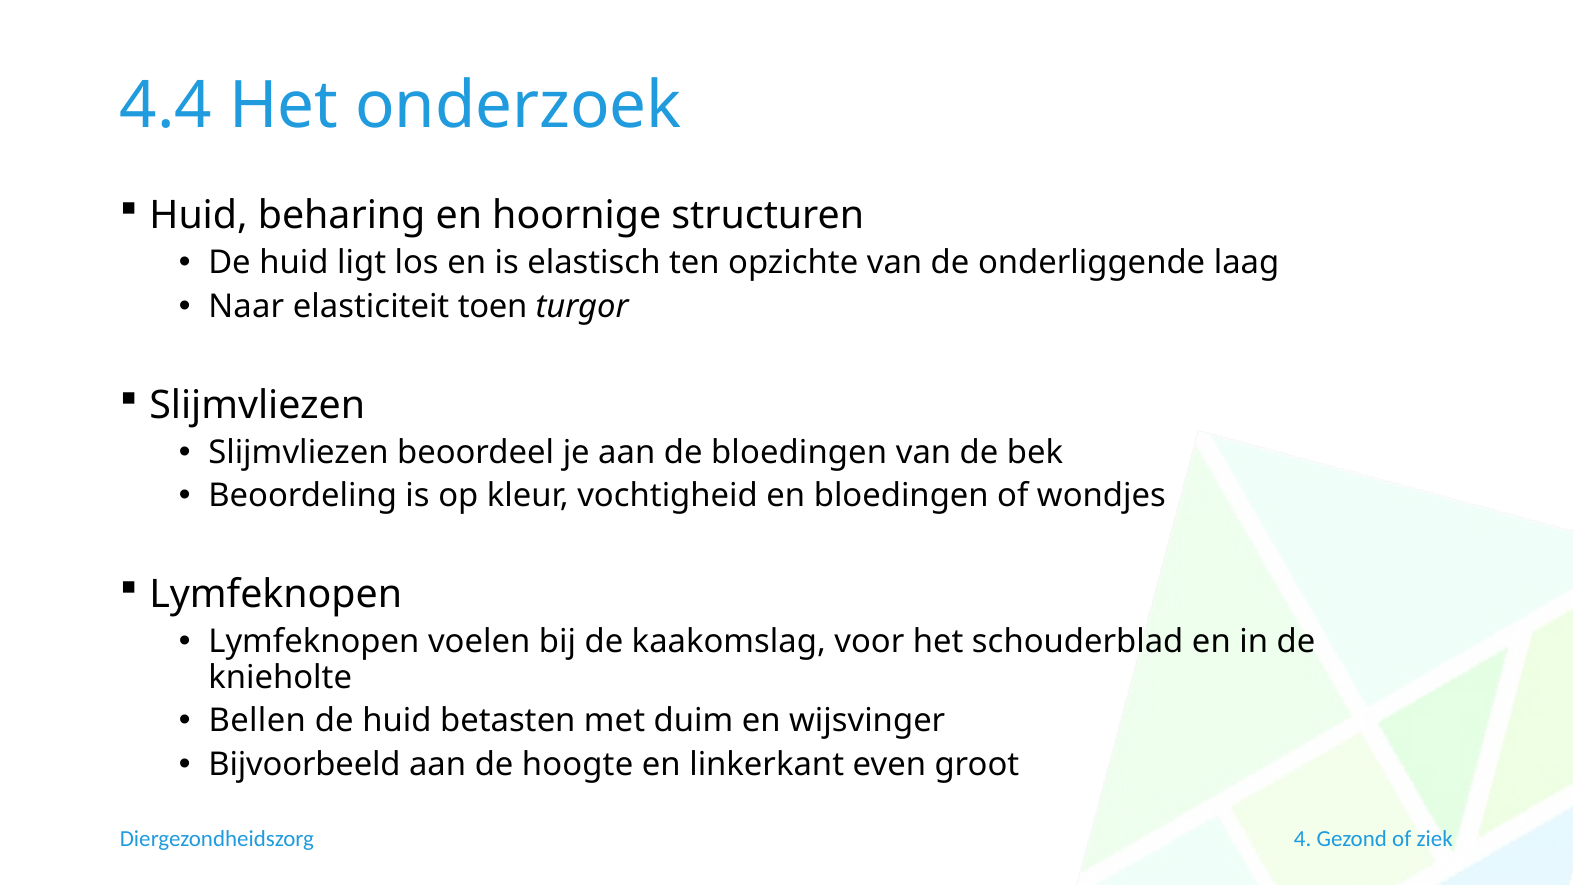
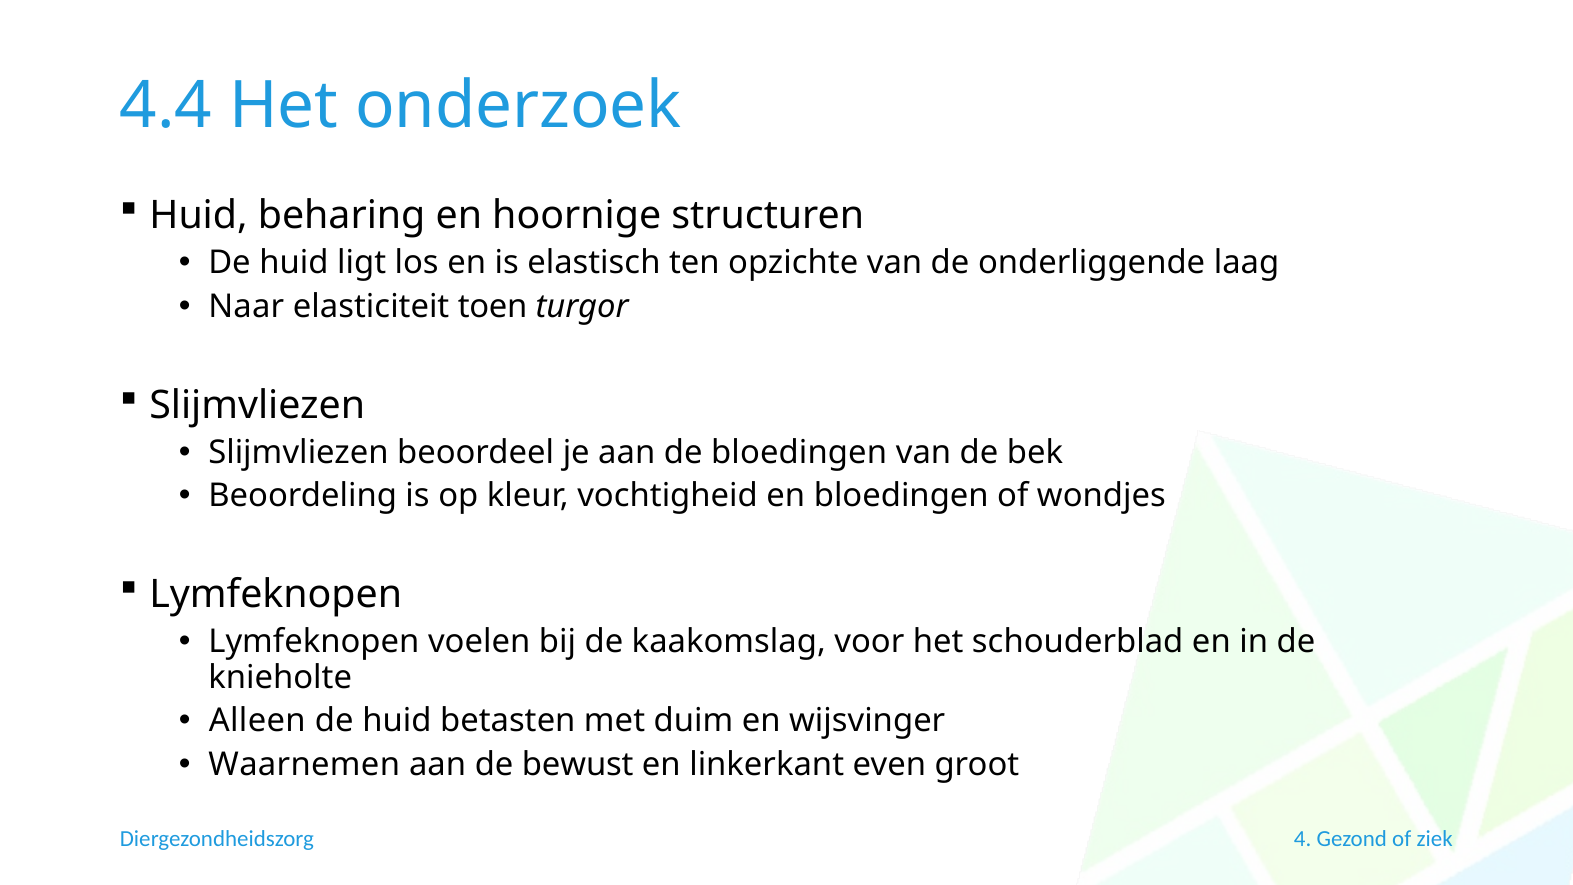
Bellen: Bellen -> Alleen (257, 721)
Bijvoorbeeld: Bijvoorbeeld -> Waarnemen (304, 764)
hoogte: hoogte -> bewust (578, 764)
